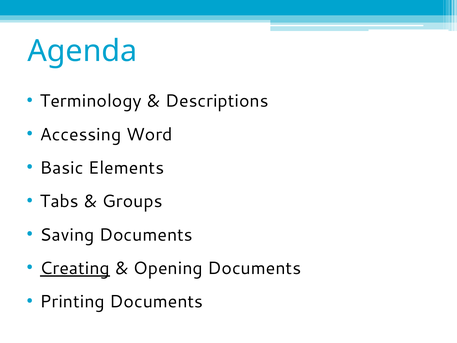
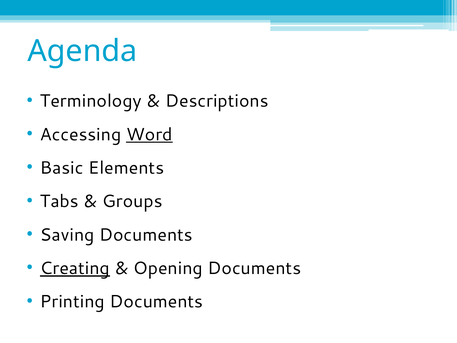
Word underline: none -> present (149, 134)
